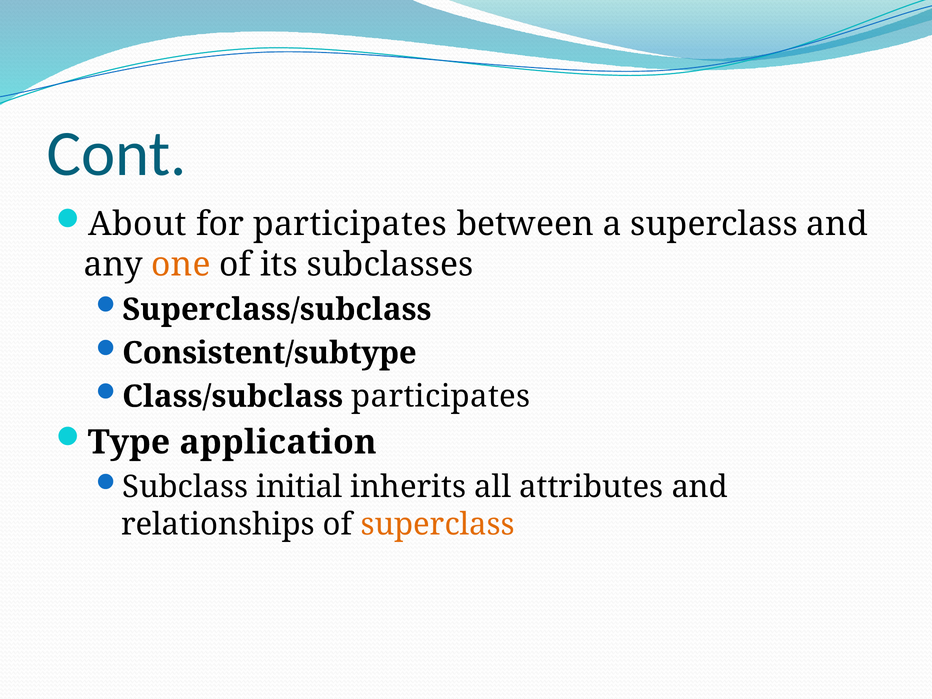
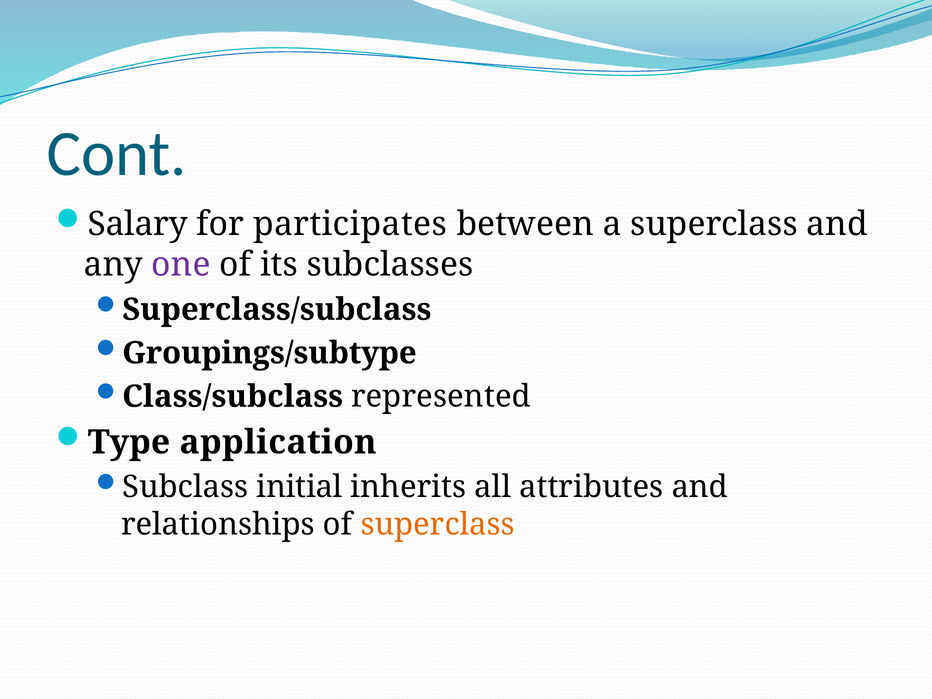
About: About -> Salary (138, 224)
one colour: orange -> purple (181, 265)
Consistent/subtype: Consistent/subtype -> Groupings/subtype (269, 353)
Class/subclass participates: participates -> represented (441, 397)
